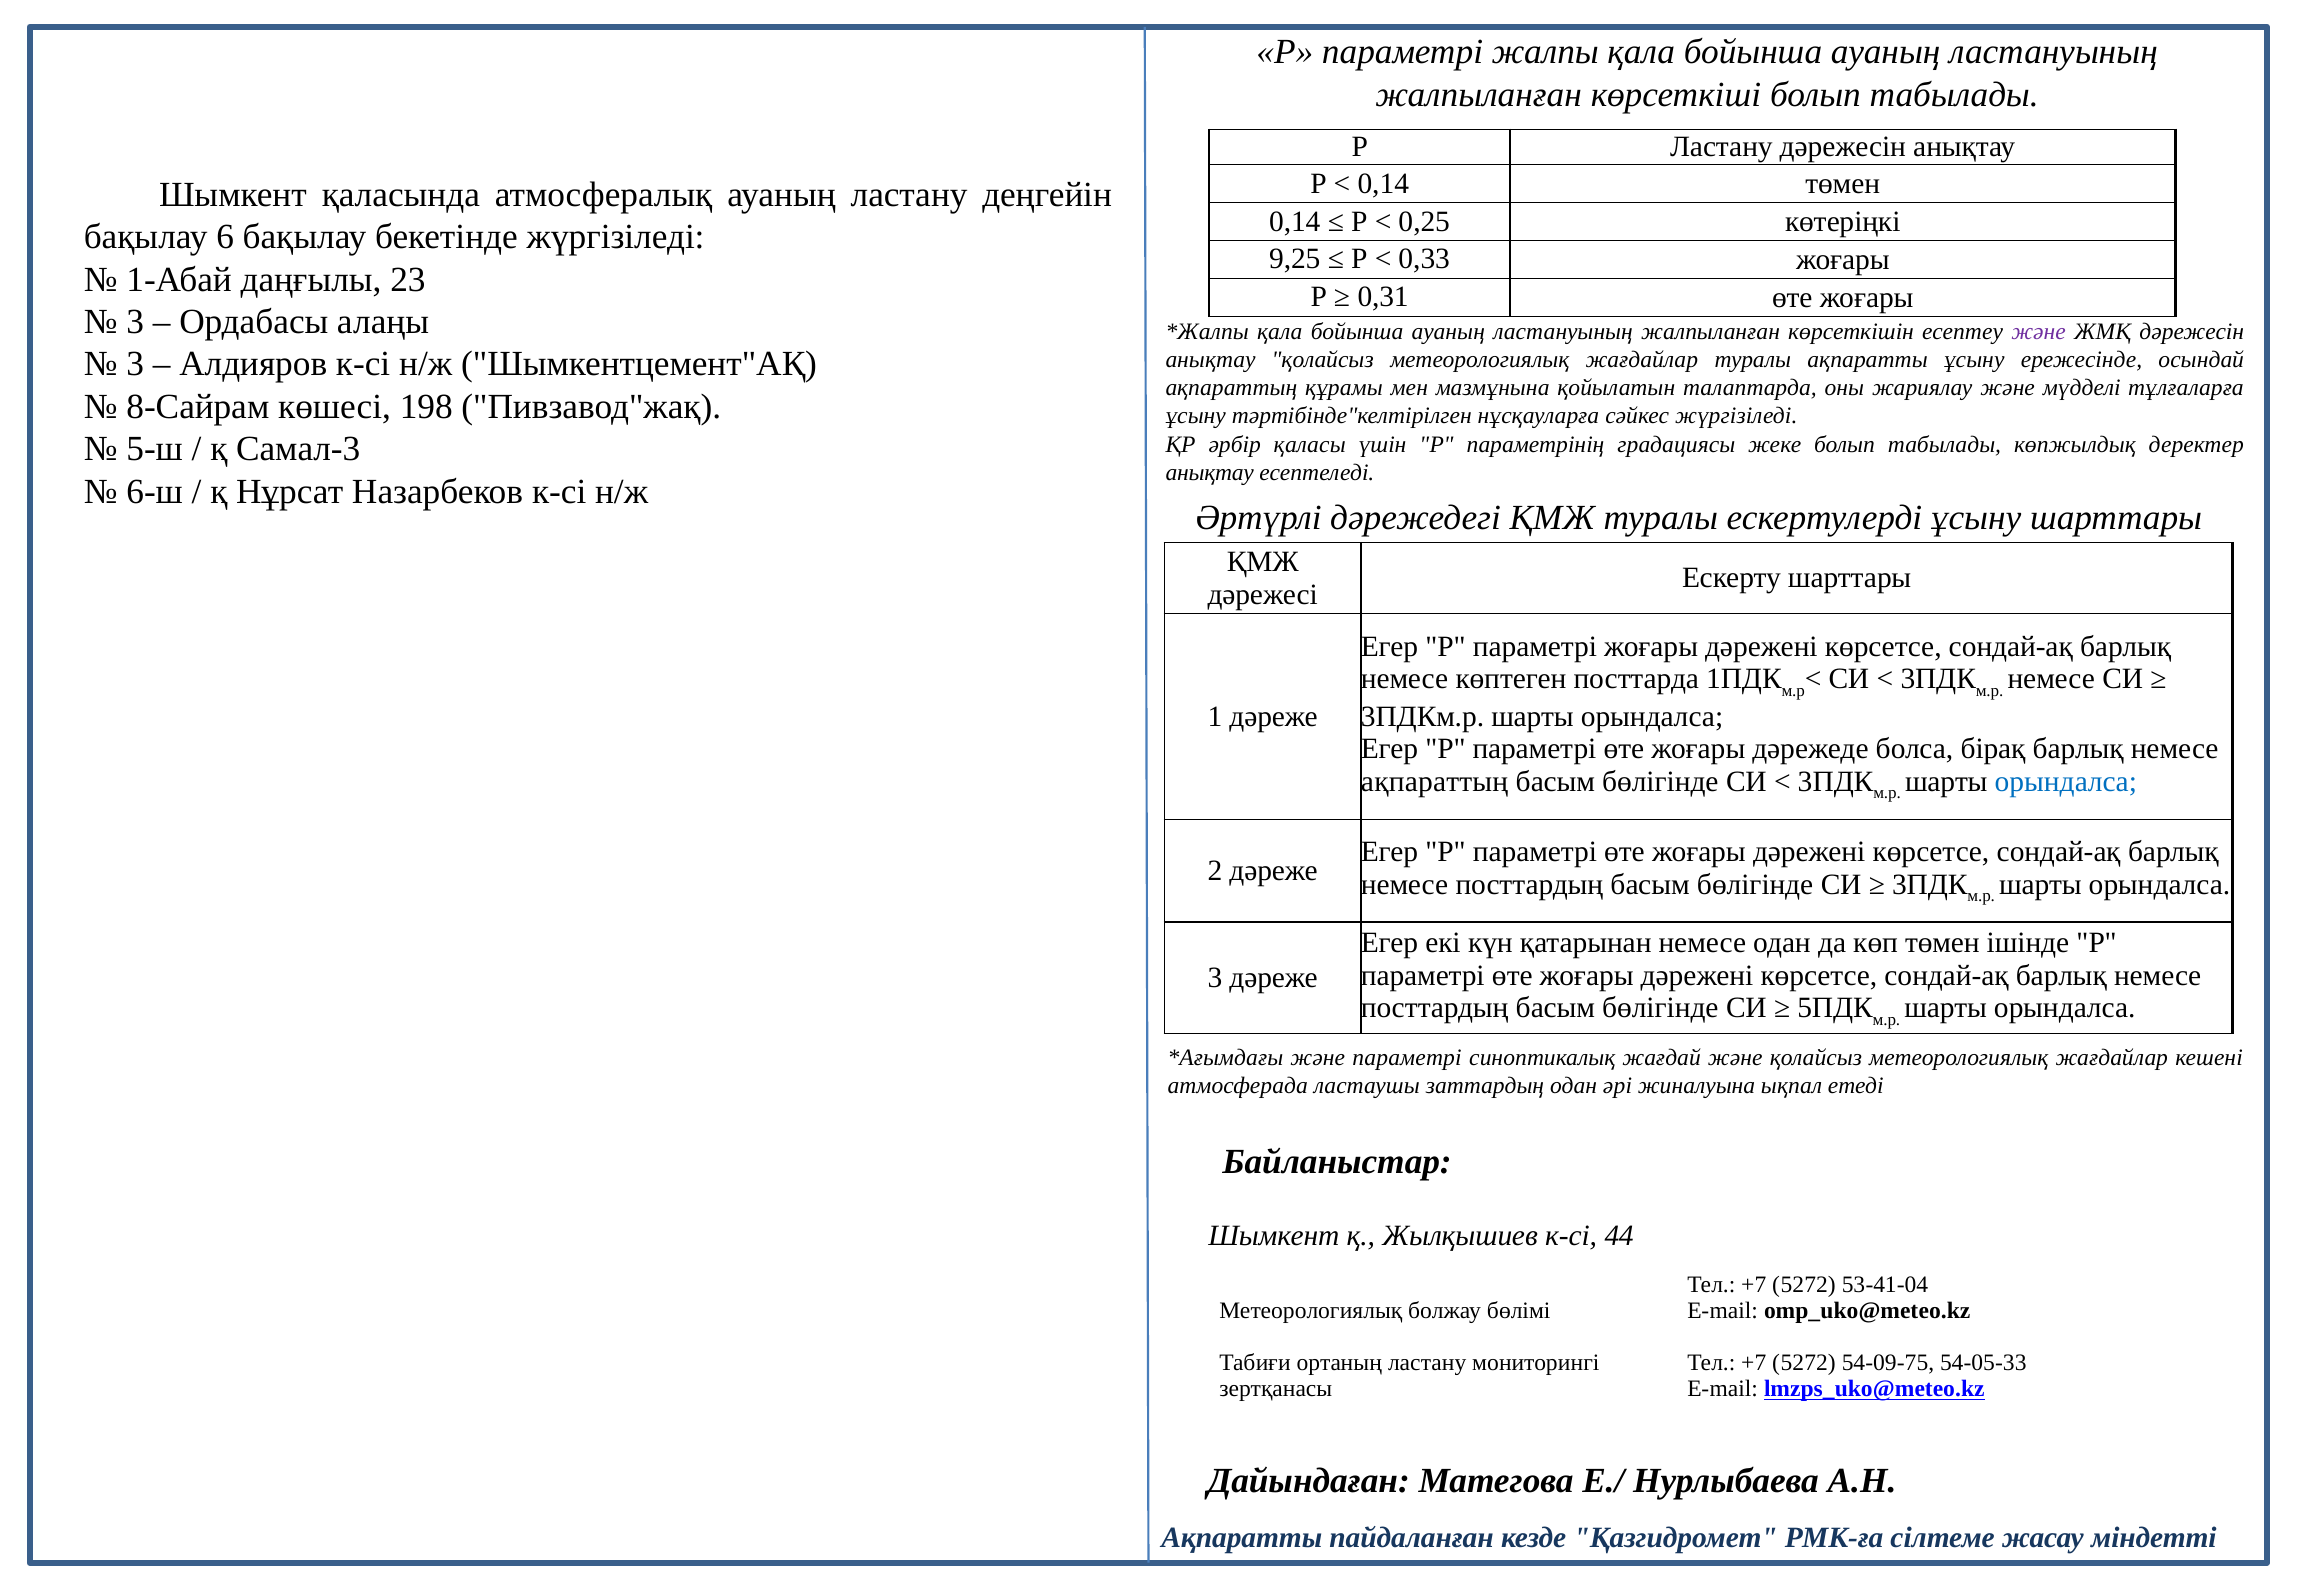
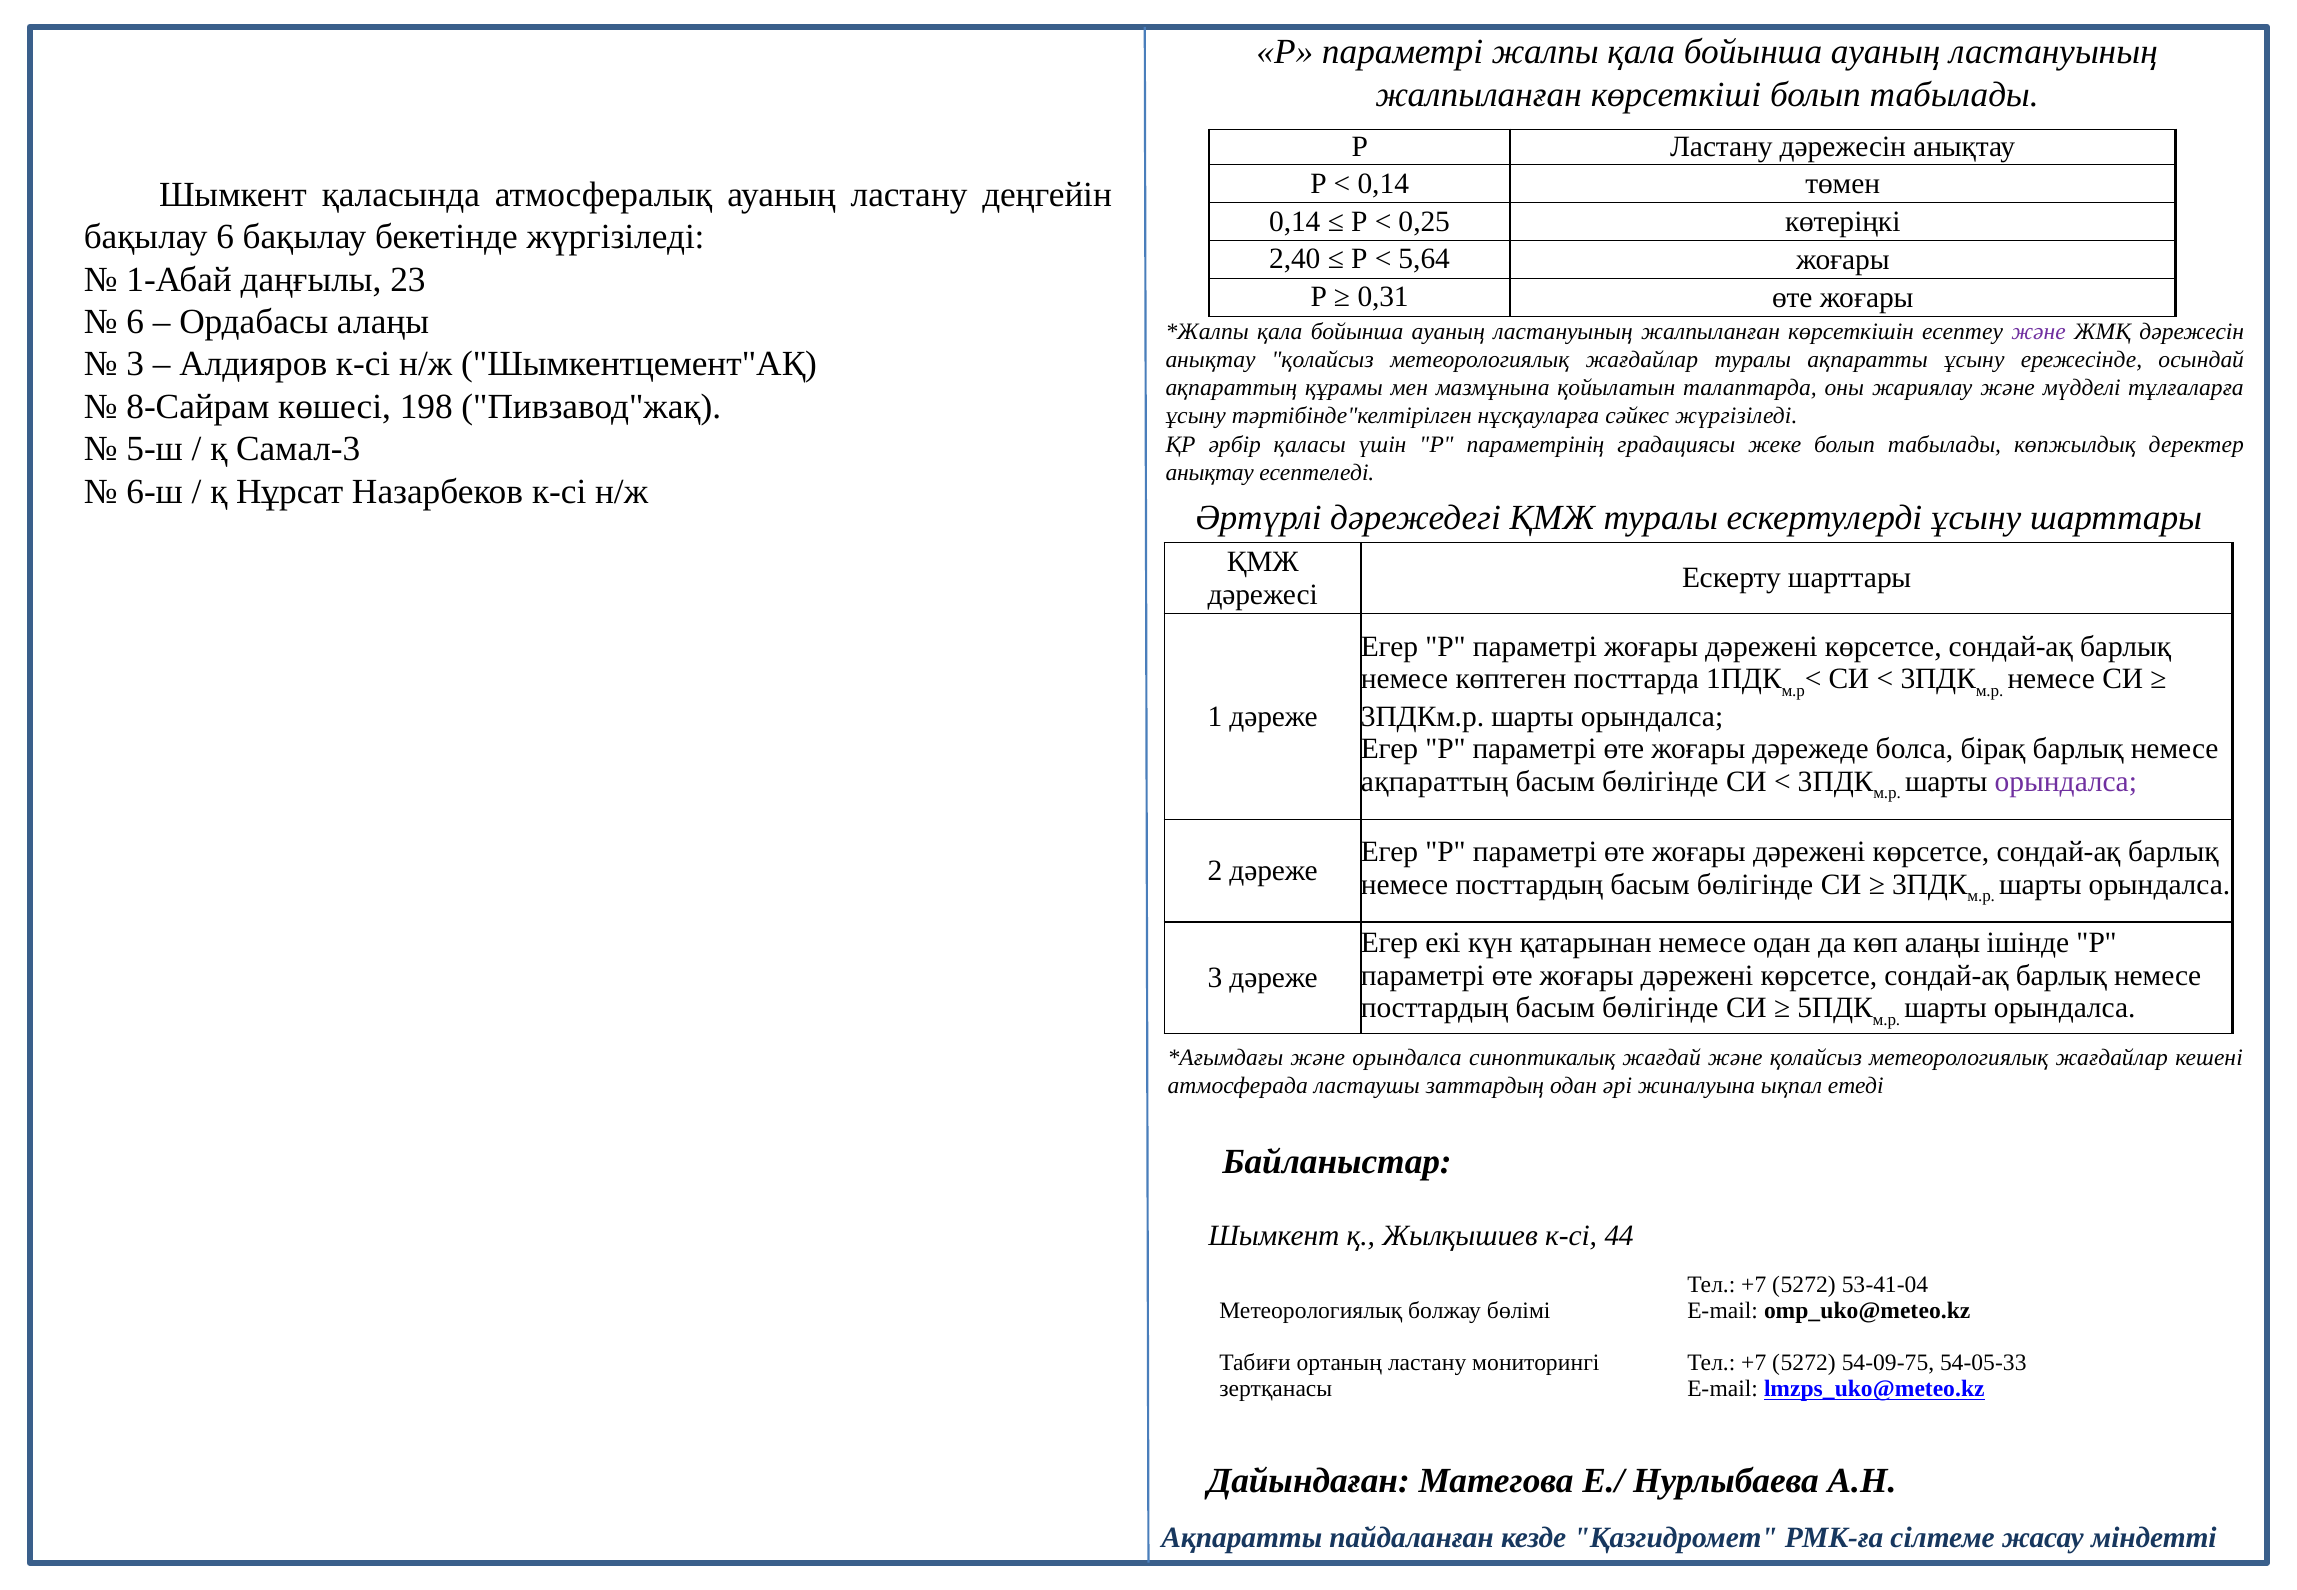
9,25: 9,25 -> 2,40 (1295, 259)
0,33: 0,33 -> 5,64 (1424, 259)
3: 3 -> 6 (135, 322)
орындалса colour: blue -> purple (2066, 781)
көп төмен: төмен -> алаңы (1942, 943)
және параметрі: параметрі -> орындалса (1407, 1058)
